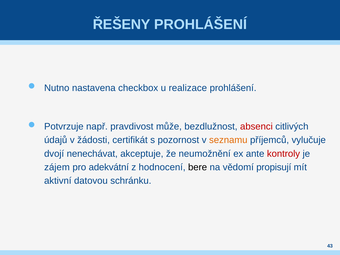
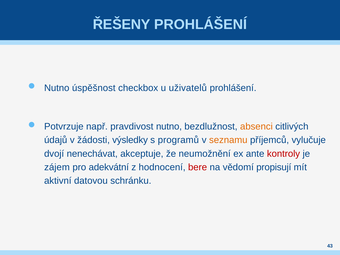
nastavena: nastavena -> úspěšnost (94, 88)
realizace: realizace -> uživatelů (188, 88)
pravdivost může: může -> nutno (169, 126)
absenci colour: red -> orange (256, 126)
certifikát: certifikát -> výsledky (130, 140)
pozornost: pozornost -> programů (178, 140)
bere colour: black -> red (198, 167)
